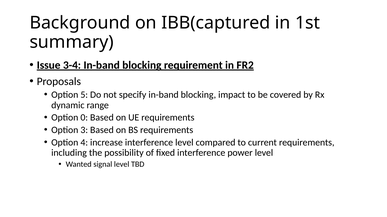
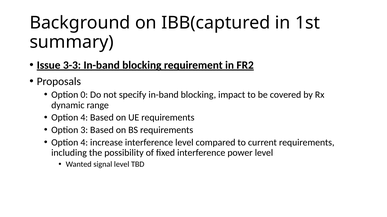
3-4: 3-4 -> 3-3 (72, 65)
5: 5 -> 0 (84, 95)
0: 0 -> 4 (84, 118)
